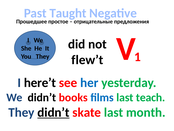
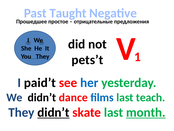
flew’t: flew’t -> pets’t (87, 60)
here’t: here’t -> paid’t (40, 82)
books: books -> dance (73, 97)
month underline: none -> present (146, 112)
